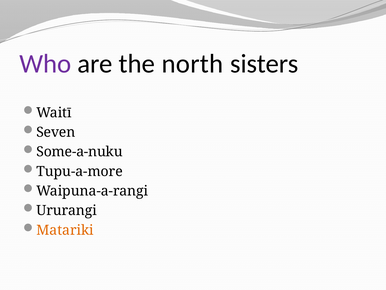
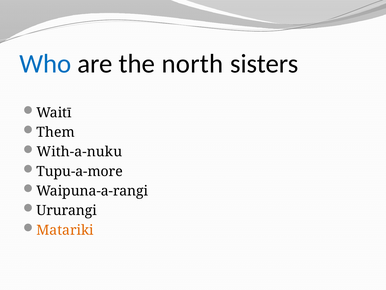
Who colour: purple -> blue (45, 64)
Seven: Seven -> Them (56, 132)
Some-a-nuku: Some-a-nuku -> With-a-nuku (79, 152)
